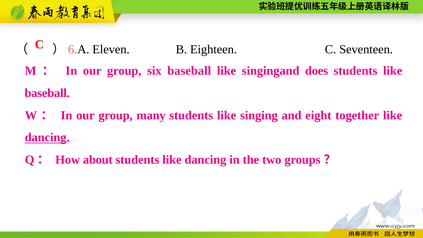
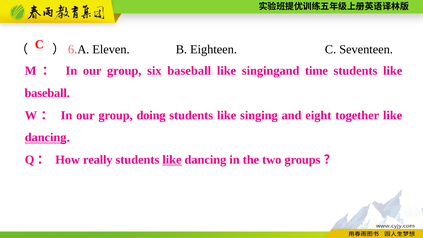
does: does -> time (317, 71)
many: many -> doing (151, 115)
about: about -> really (98, 160)
like underline: none -> present (172, 160)
